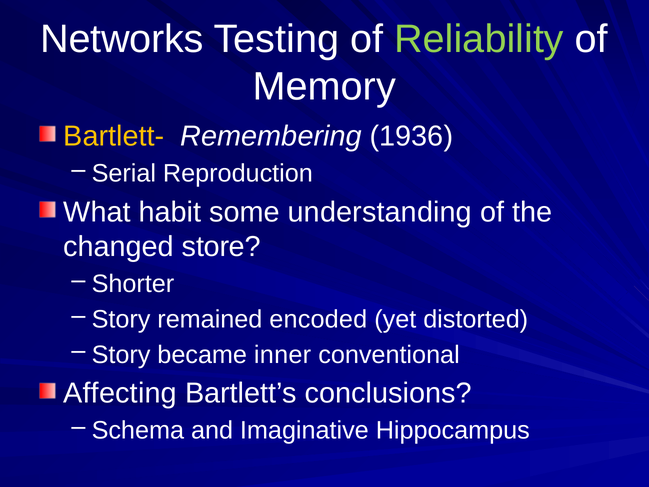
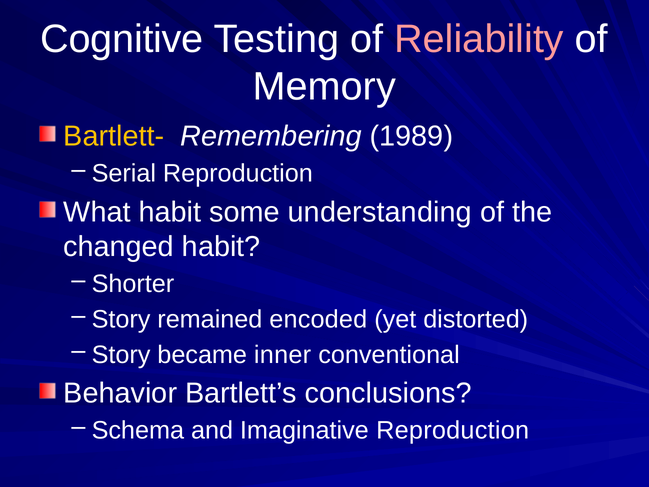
Networks: Networks -> Cognitive (122, 39)
Reliability colour: light green -> pink (479, 39)
1936: 1936 -> 1989 (411, 136)
changed store: store -> habit (221, 247)
Affecting: Affecting -> Behavior (120, 393)
Imaginative Hippocampus: Hippocampus -> Reproduction (453, 430)
